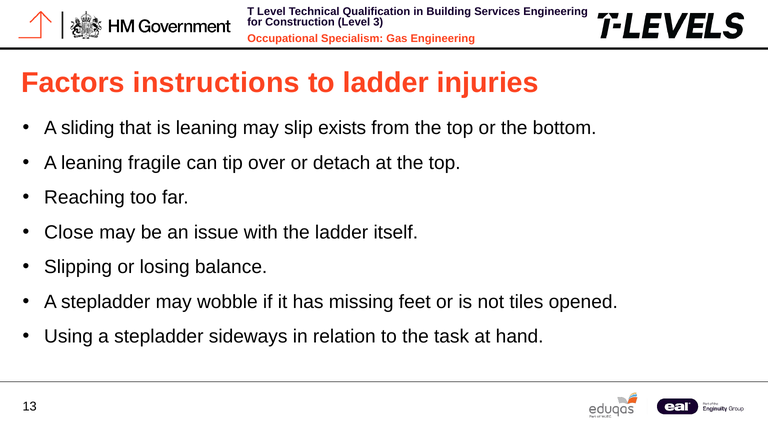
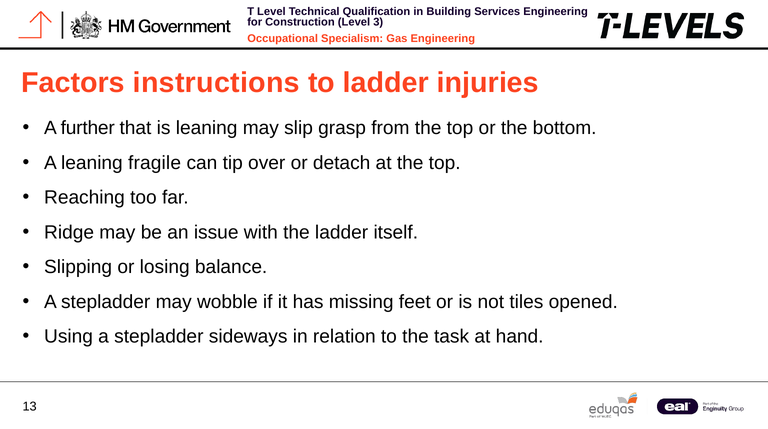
sliding: sliding -> further (88, 128)
exists: exists -> grasp (342, 128)
Close: Close -> Ridge (69, 232)
